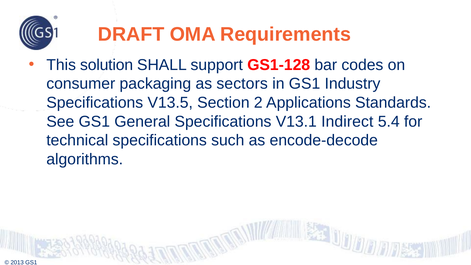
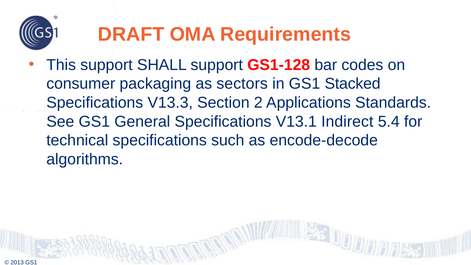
This solution: solution -> support (106, 65)
Industry: Industry -> Stacked (353, 84)
V13.5: V13.5 -> V13.3 (170, 103)
